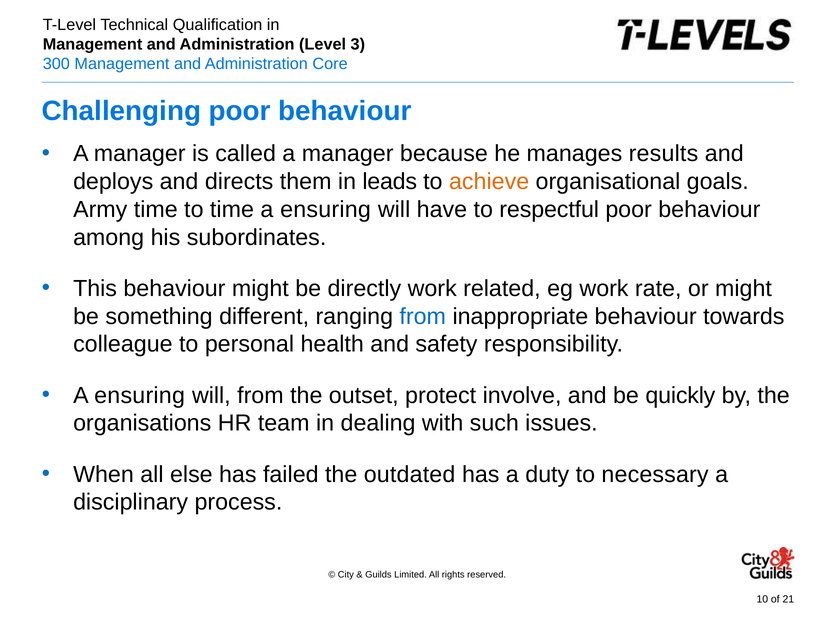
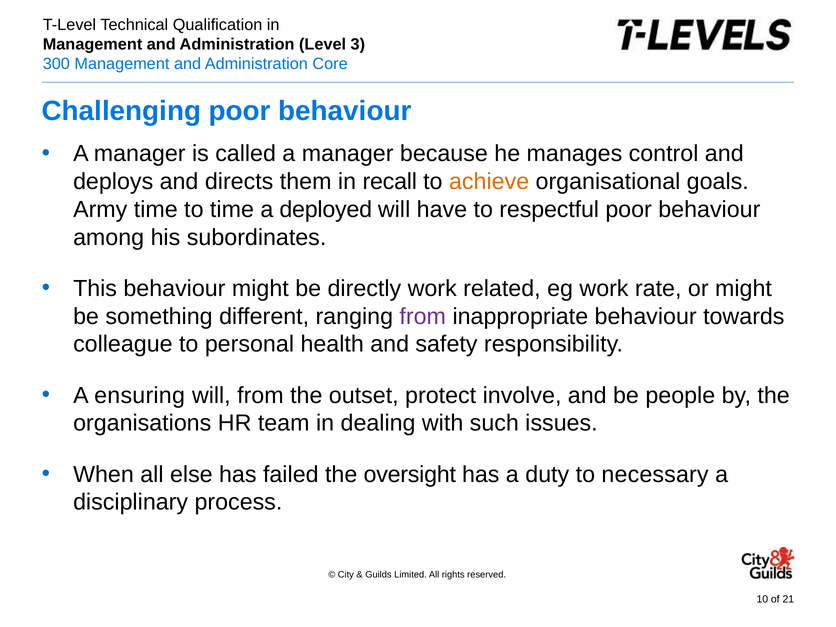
results: results -> control (664, 154)
leads: leads -> recall (390, 182)
time a ensuring: ensuring -> deployed (326, 210)
from colour: blue -> purple (423, 316)
quickly: quickly -> people (680, 395)
outdated: outdated -> oversight (410, 474)
